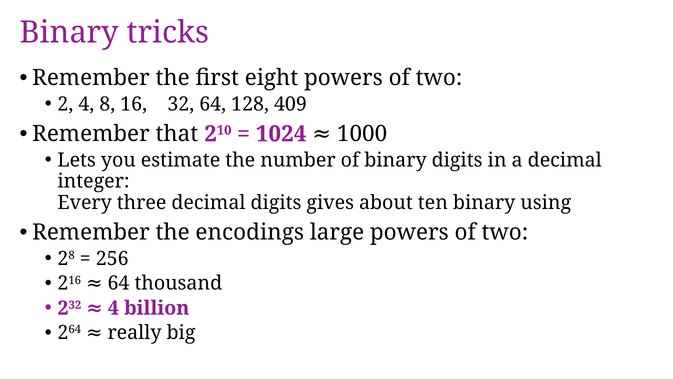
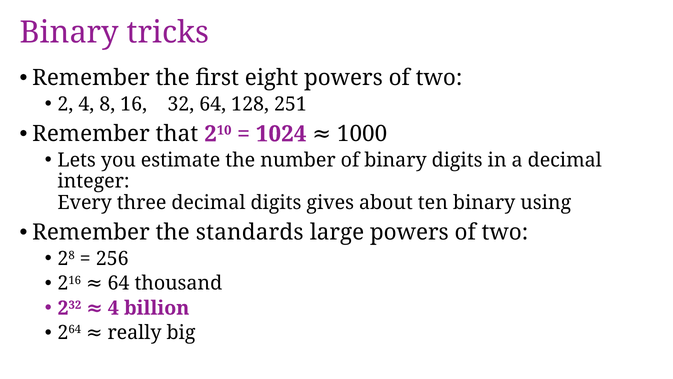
409: 409 -> 251 (290, 104)
encodings: encodings -> standards (250, 232)
